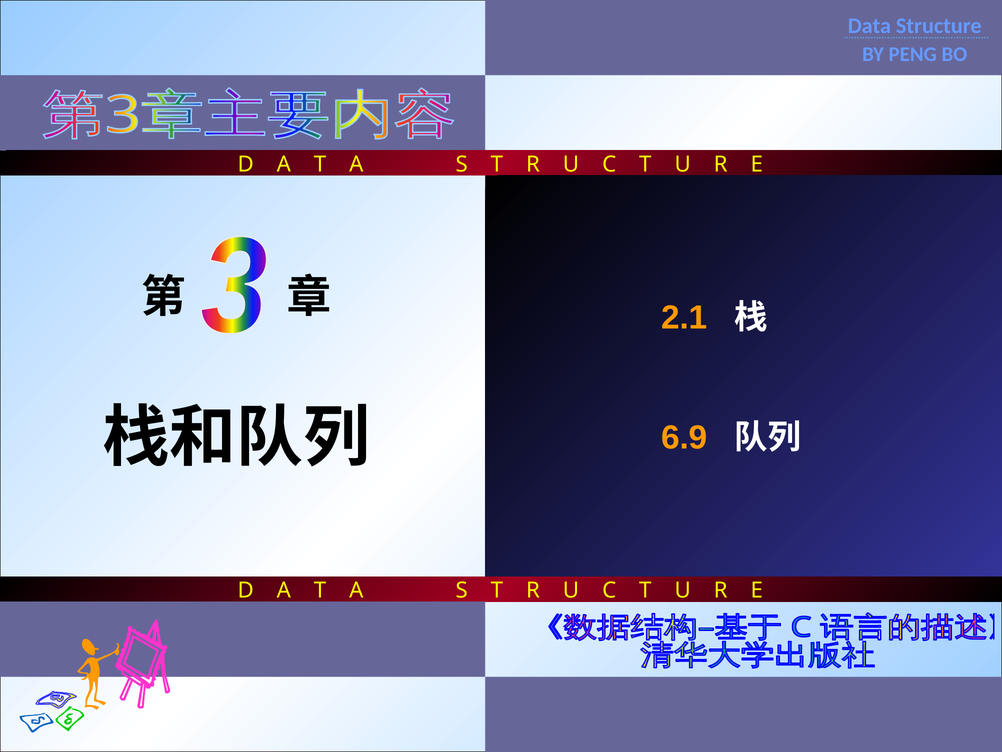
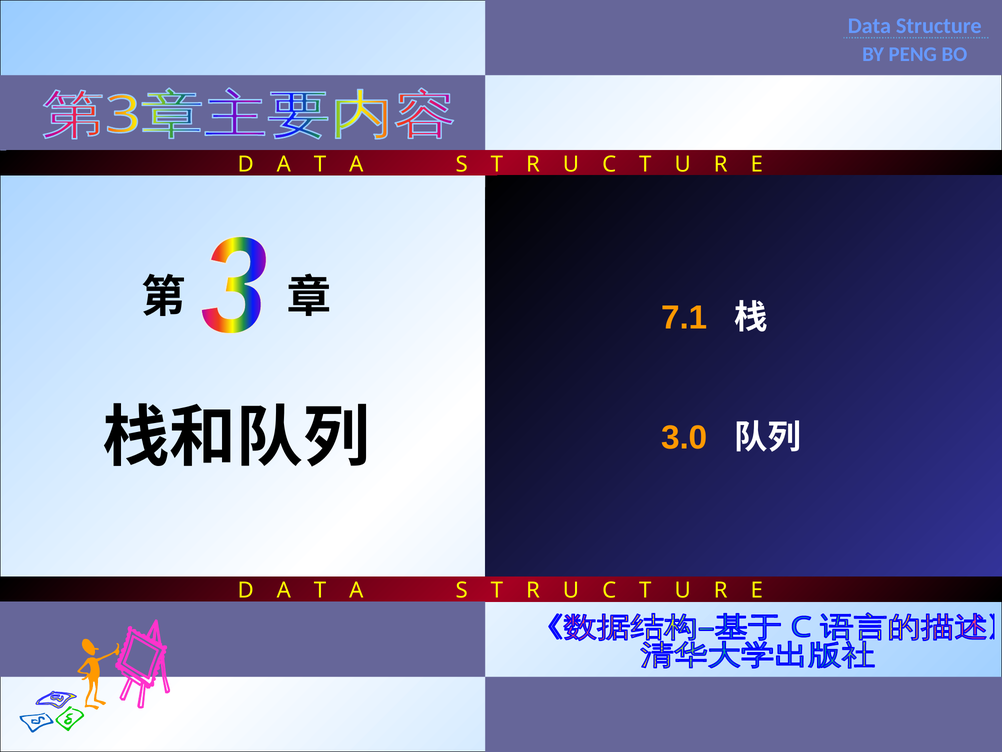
2.1: 2.1 -> 7.1 (684, 317)
6.9: 6.9 -> 3.0 (684, 438)
